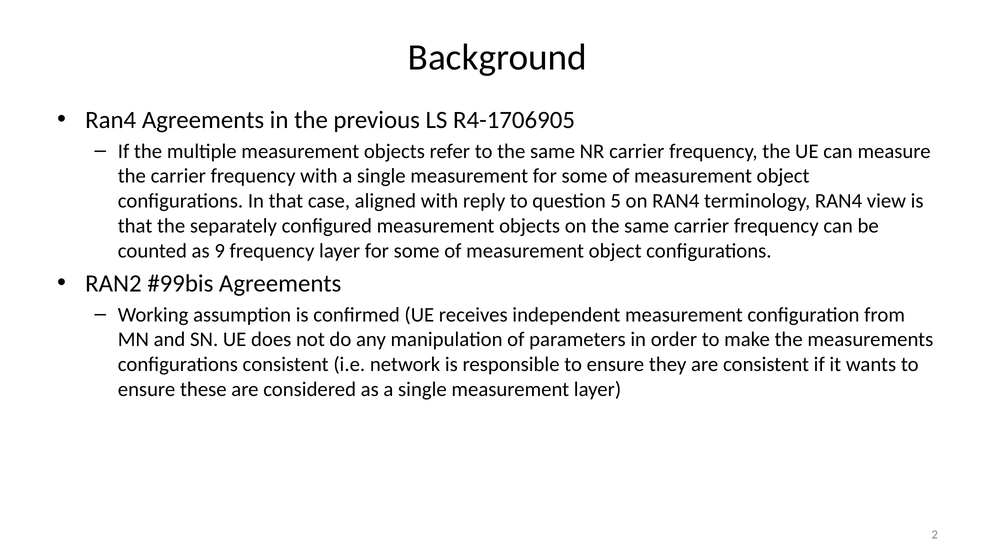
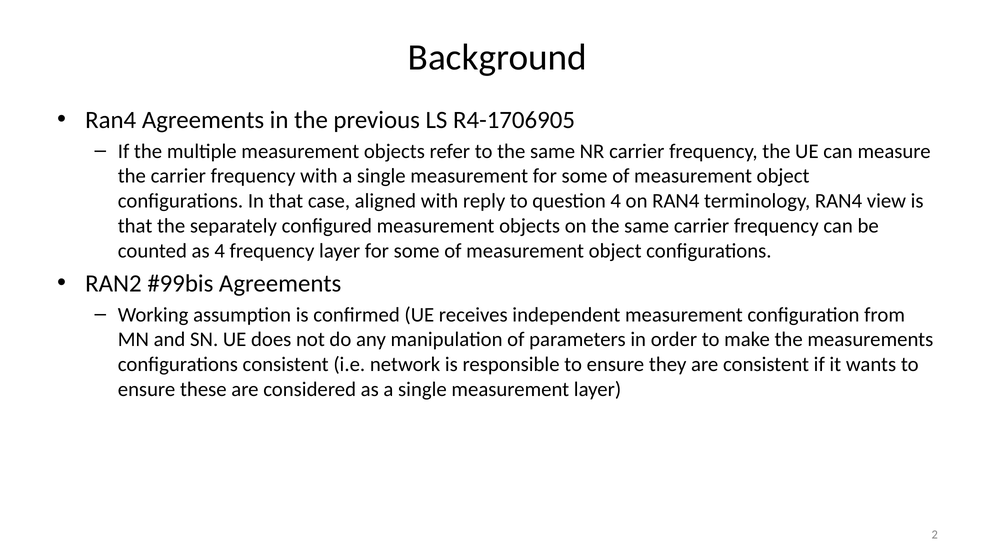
question 5: 5 -> 4 (616, 201)
as 9: 9 -> 4 (220, 251)
